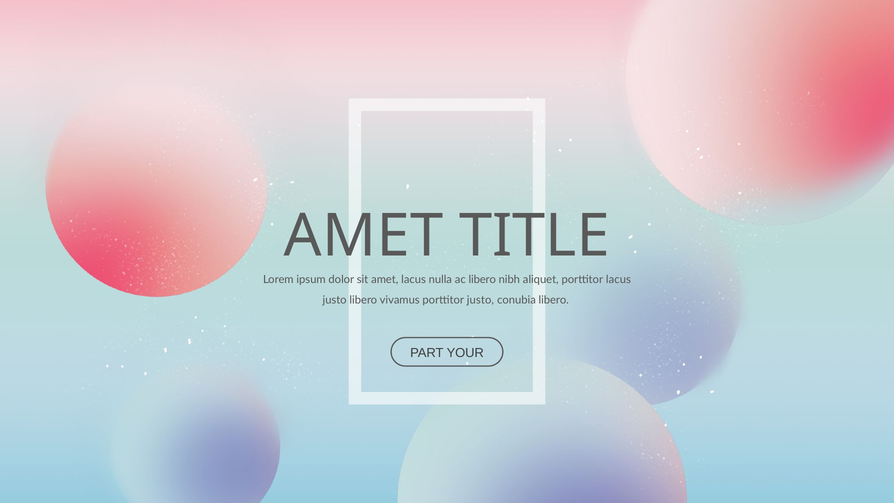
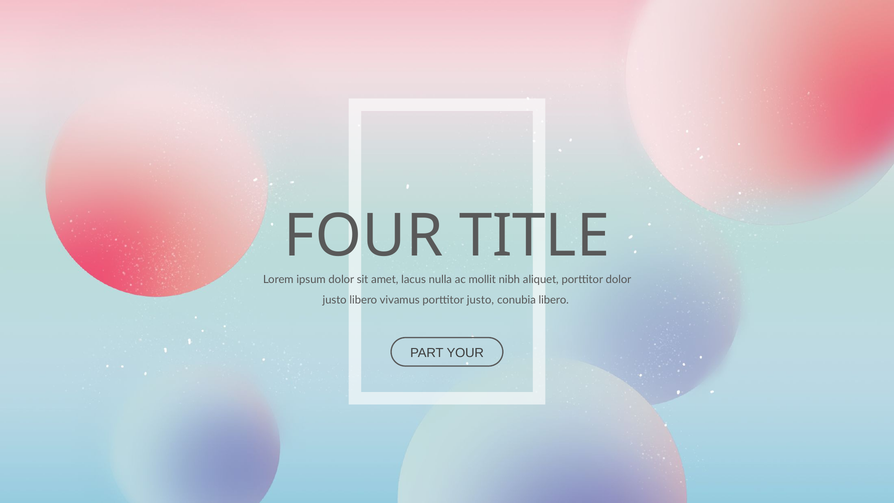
AMET: AMET -> FOUR (364, 236)
ac libero: libero -> mollit (482, 280)
porttitor lacus: lacus -> dolor (618, 280)
